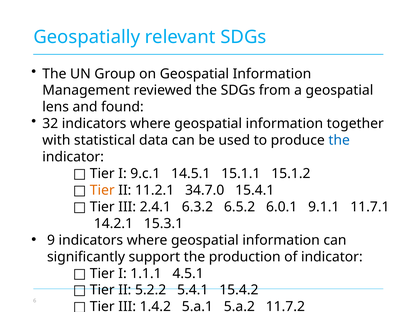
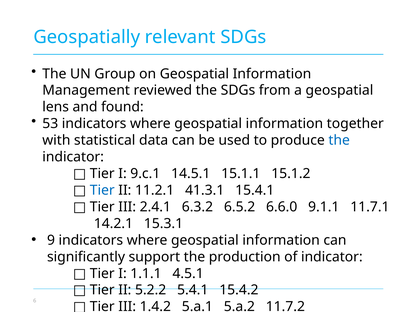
32: 32 -> 53 (50, 124)
Tier colour: orange -> blue (102, 191)
34.7.0: 34.7.0 -> 41.3.1 (205, 191)
6.0.1: 6.0.1 -> 6.6.0 (282, 207)
